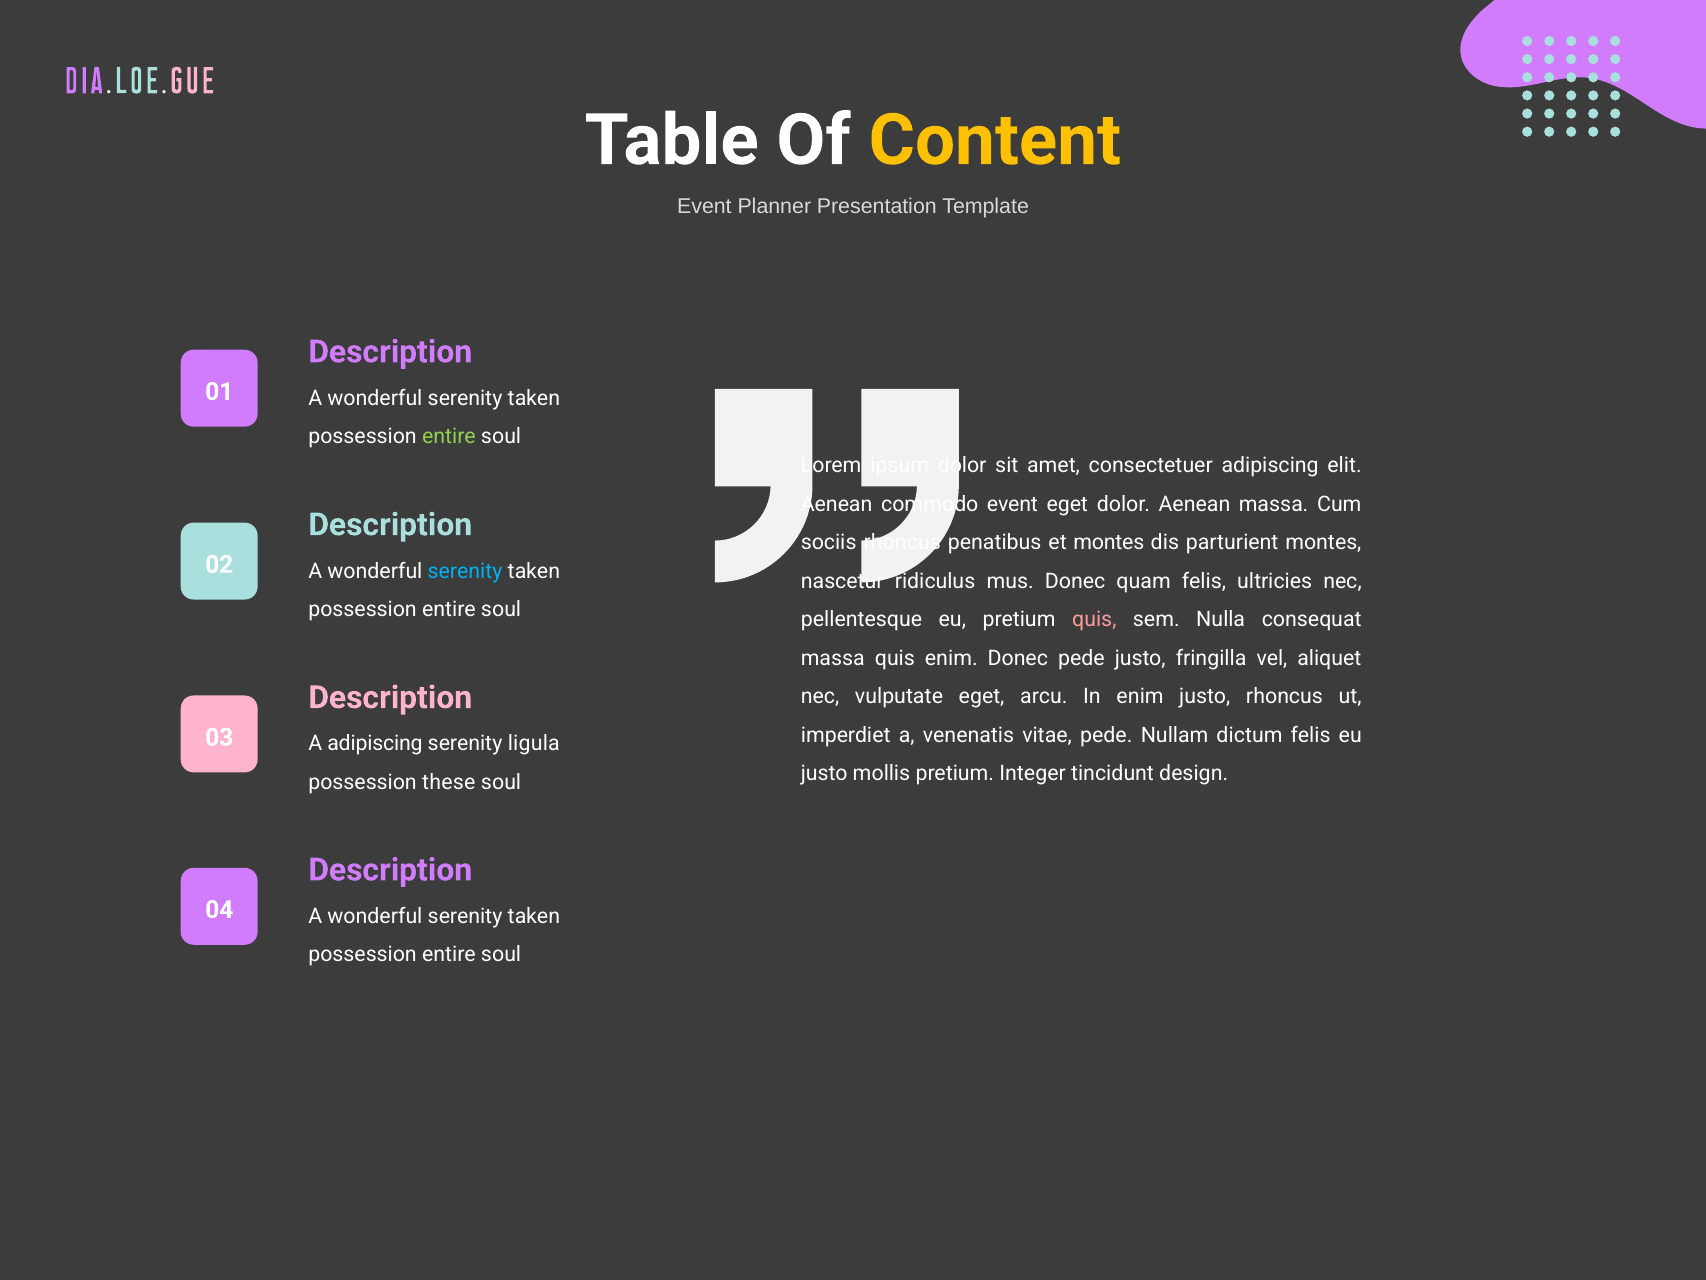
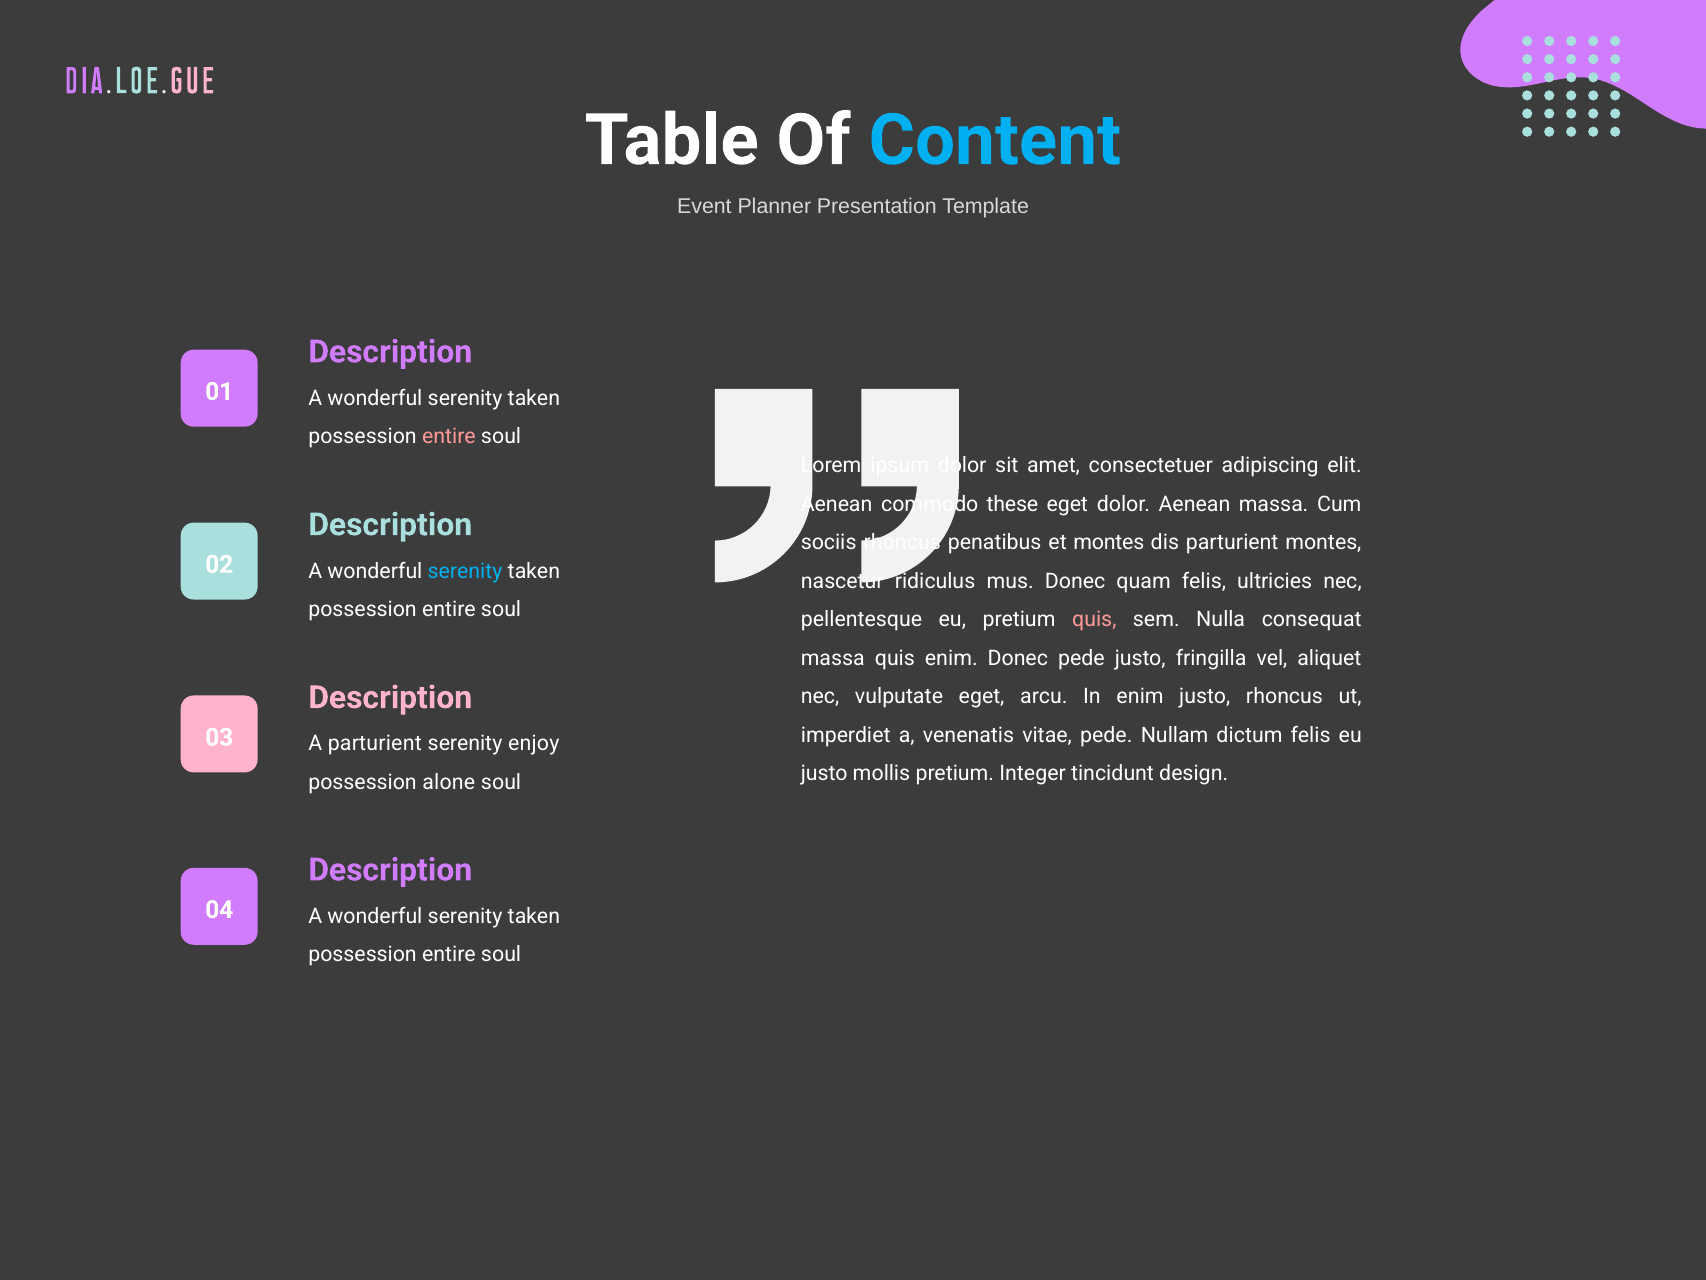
Content colour: yellow -> light blue (995, 141)
entire colour: light green -> pink (449, 437)
commodo event: event -> these (1012, 504)
A adipiscing: adipiscing -> parturient (375, 744)
ligula: ligula -> enjoy (534, 744)
these: these -> alone (449, 782)
